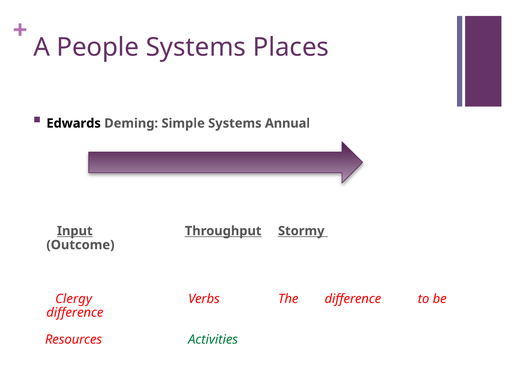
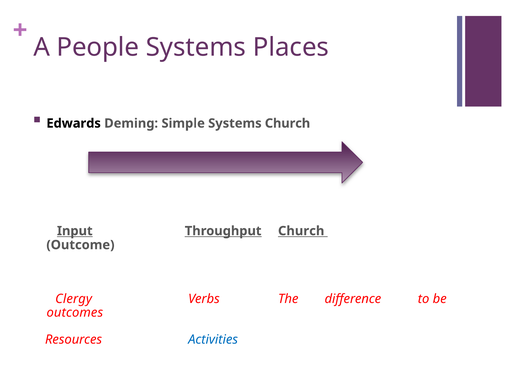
Systems Annual: Annual -> Church (287, 123)
Throughput Stormy: Stormy -> Church (301, 231)
difference: difference -> outcomes (75, 313)
Activities colour: green -> blue (213, 340)
